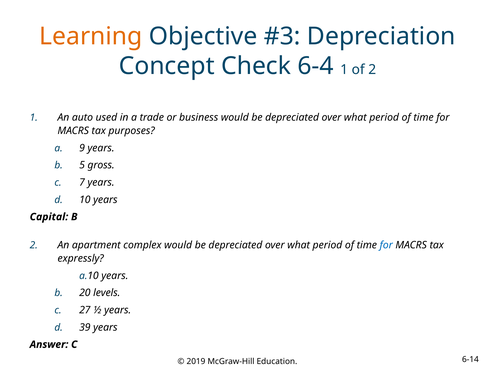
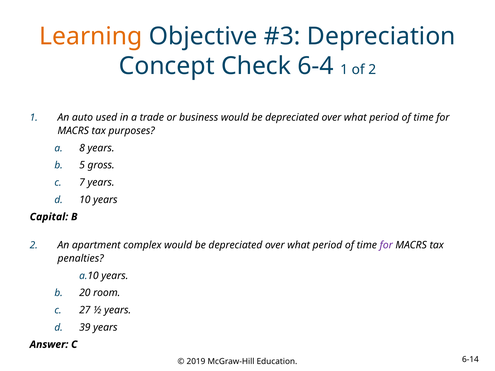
9: 9 -> 8 (82, 148)
for colour: blue -> purple (386, 245)
expressly: expressly -> penalties (81, 259)
levels: levels -> room (107, 293)
